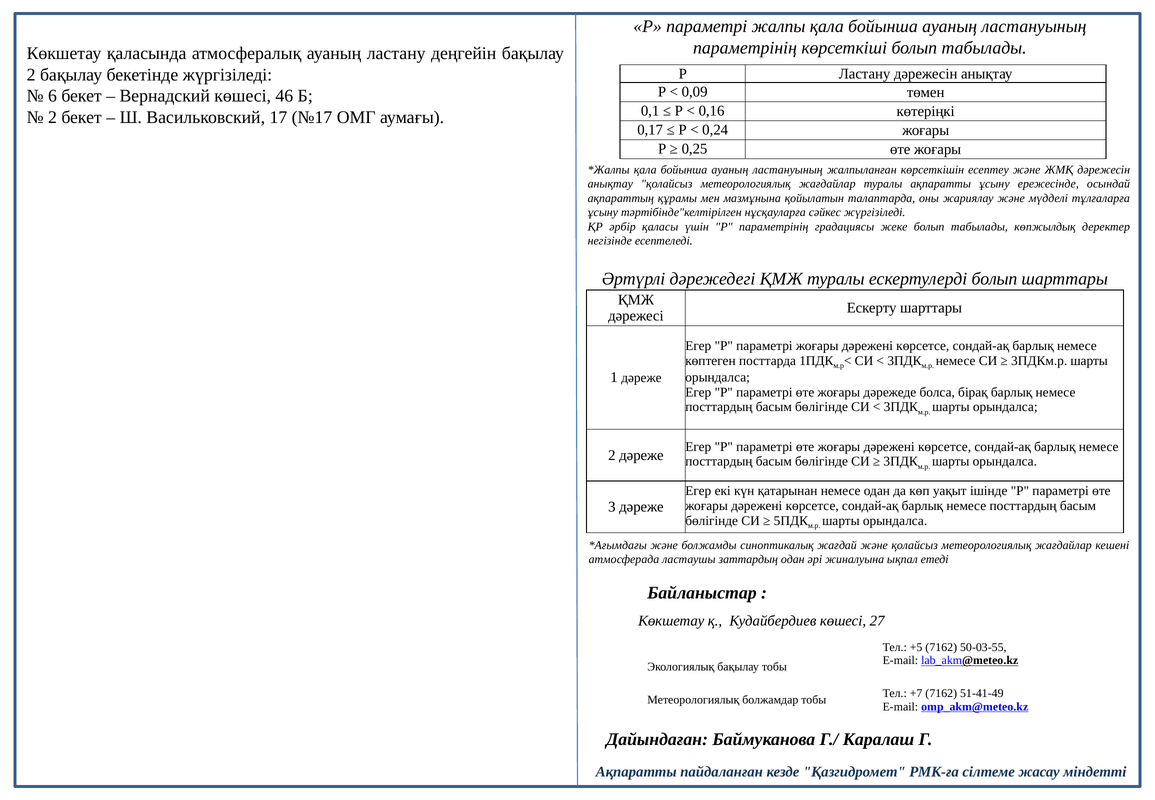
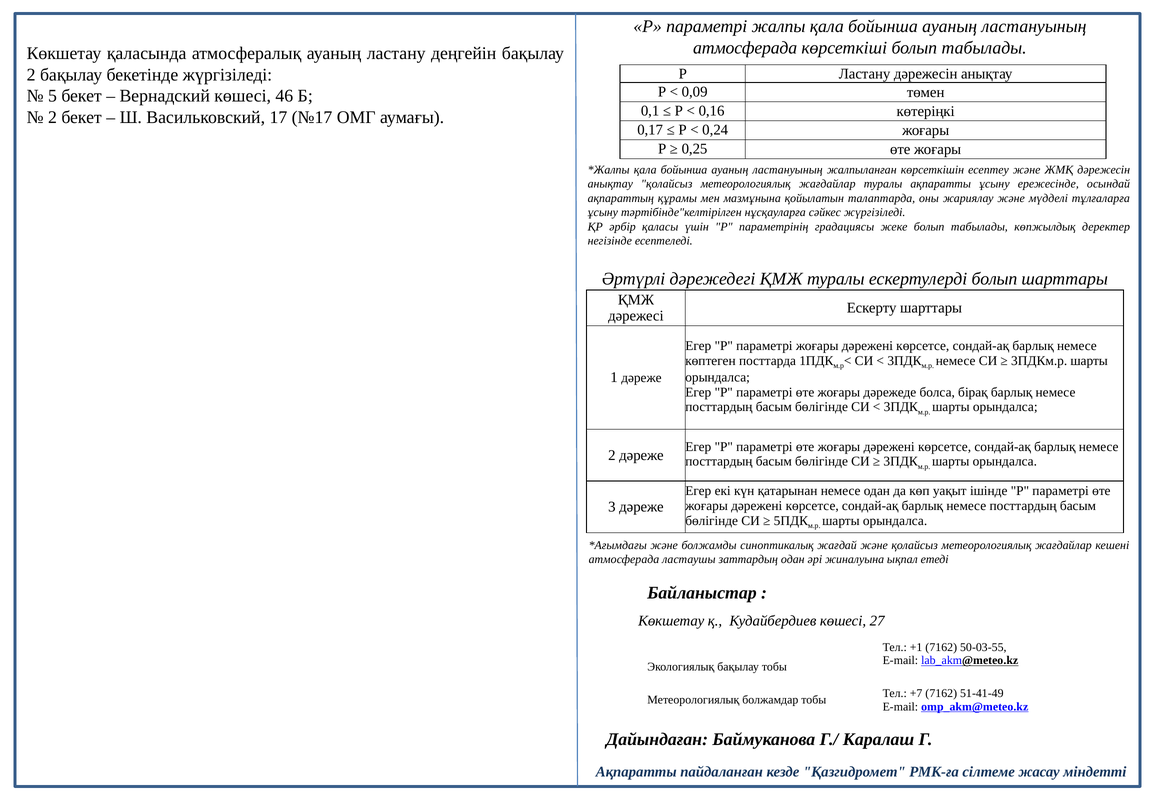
параметрінің: параметрінің -> атмосферада (745, 48)
6: 6 -> 5 (52, 96)
+5: +5 -> +1 (916, 647)
